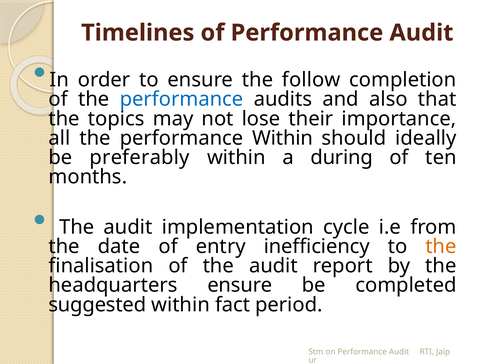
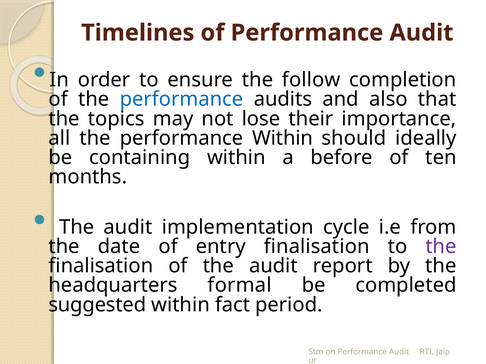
preferably: preferably -> containing (140, 158)
during: during -> before (342, 158)
entry inefficiency: inefficiency -> finalisation (317, 247)
the colour: orange -> purple (441, 247)
headquarters ensure: ensure -> formal (240, 286)
